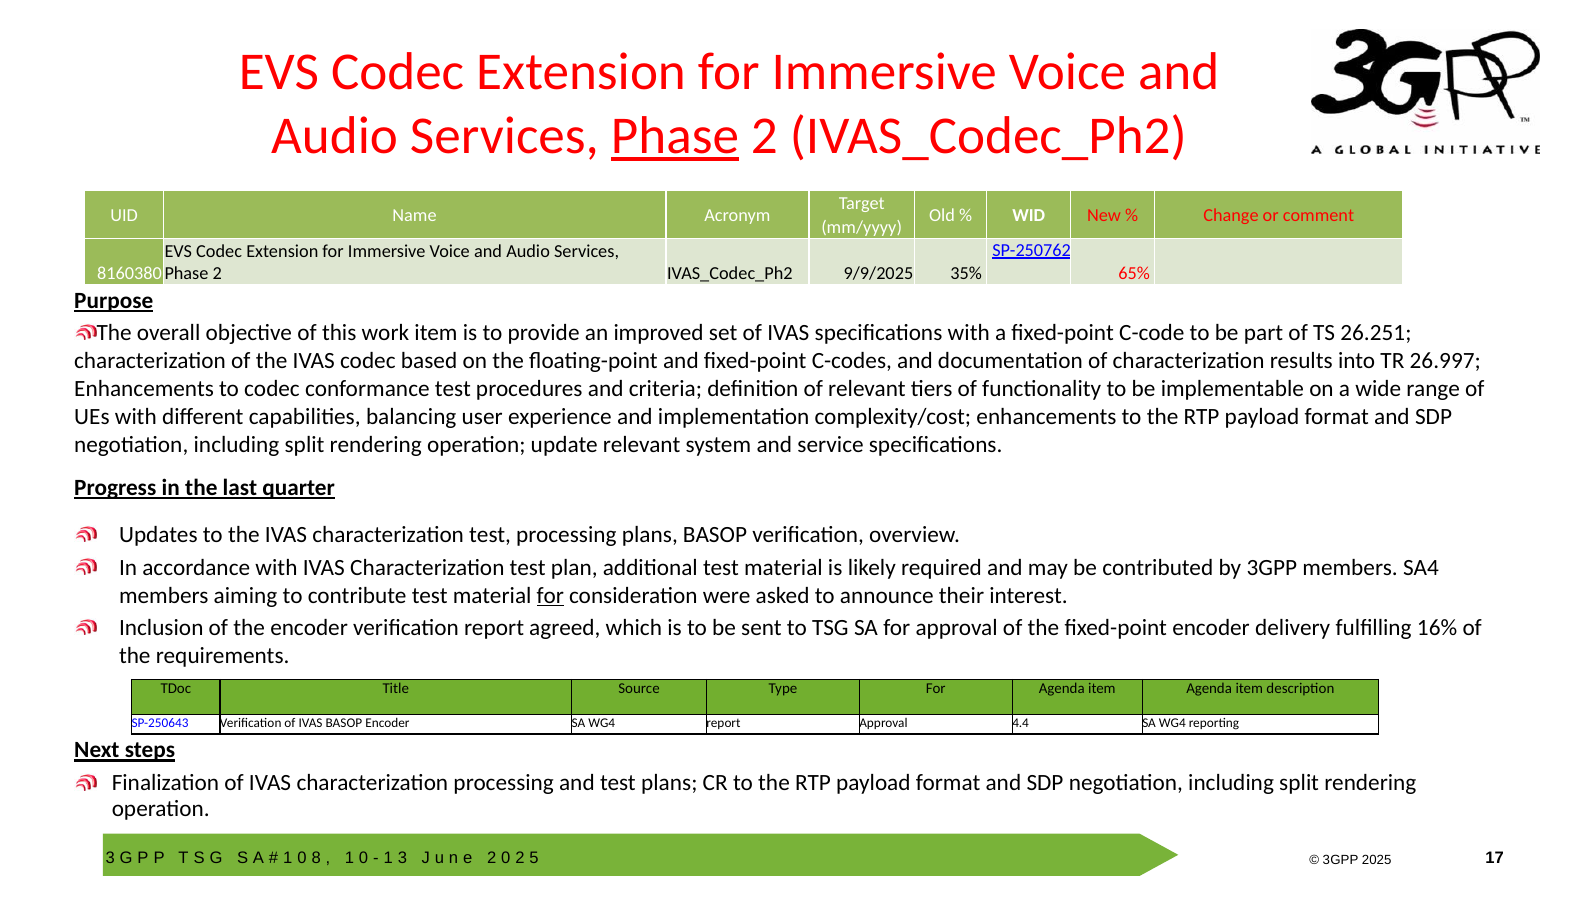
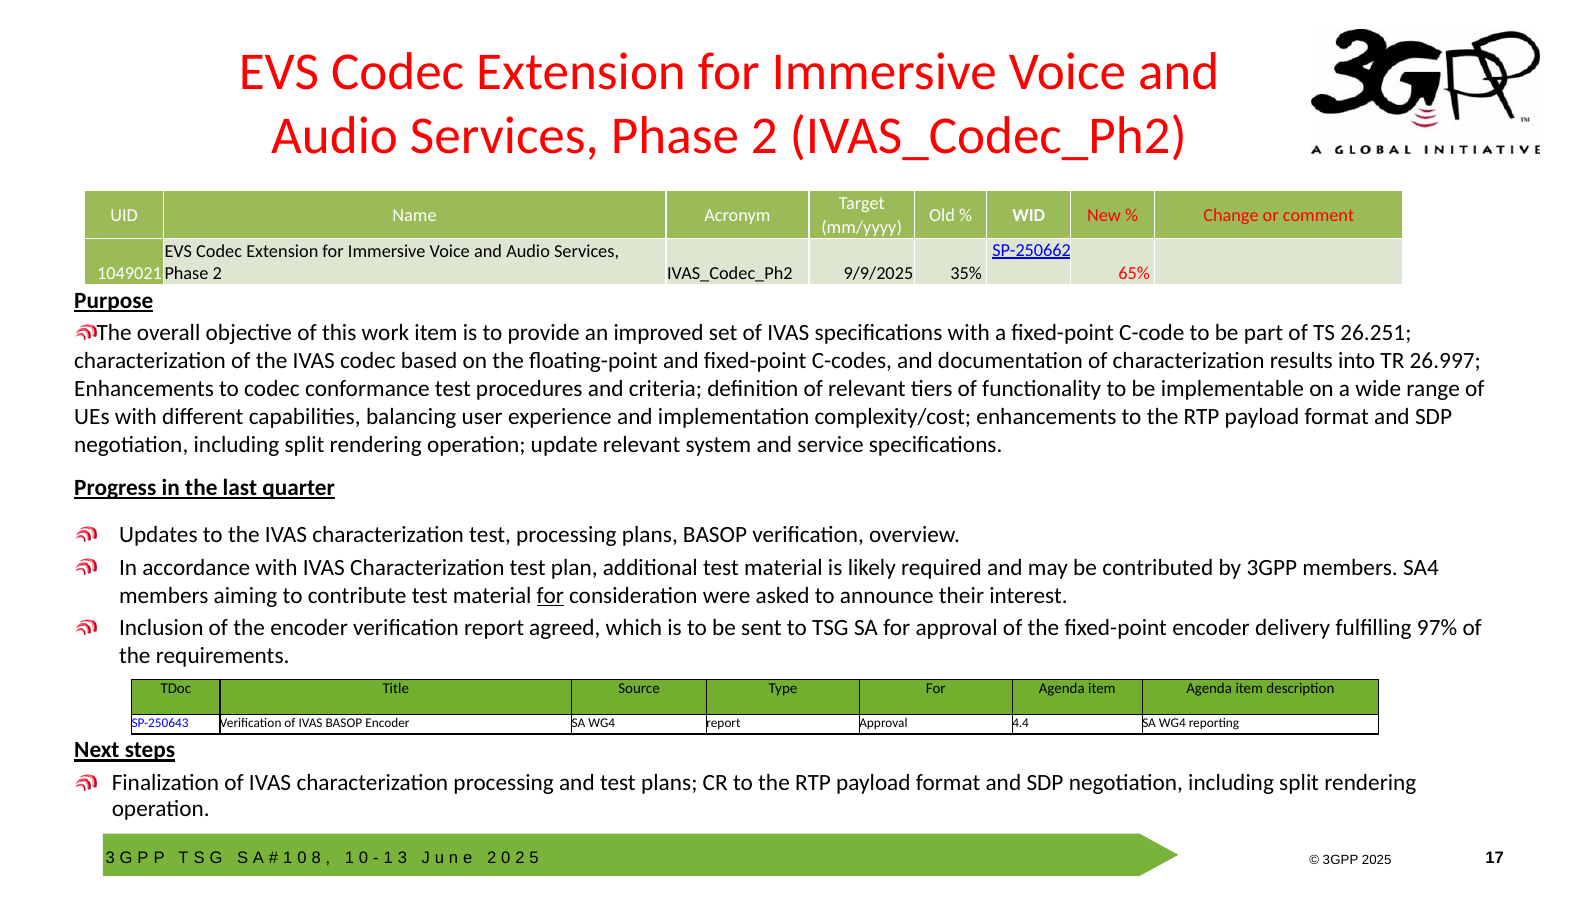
Phase underline: present -> none (675, 136)
SP-250762: SP-250762 -> SP-250662 (1032, 250)
8160380: 8160380 -> 1049021 (130, 274)
16%: 16% -> 97% (1437, 628)
